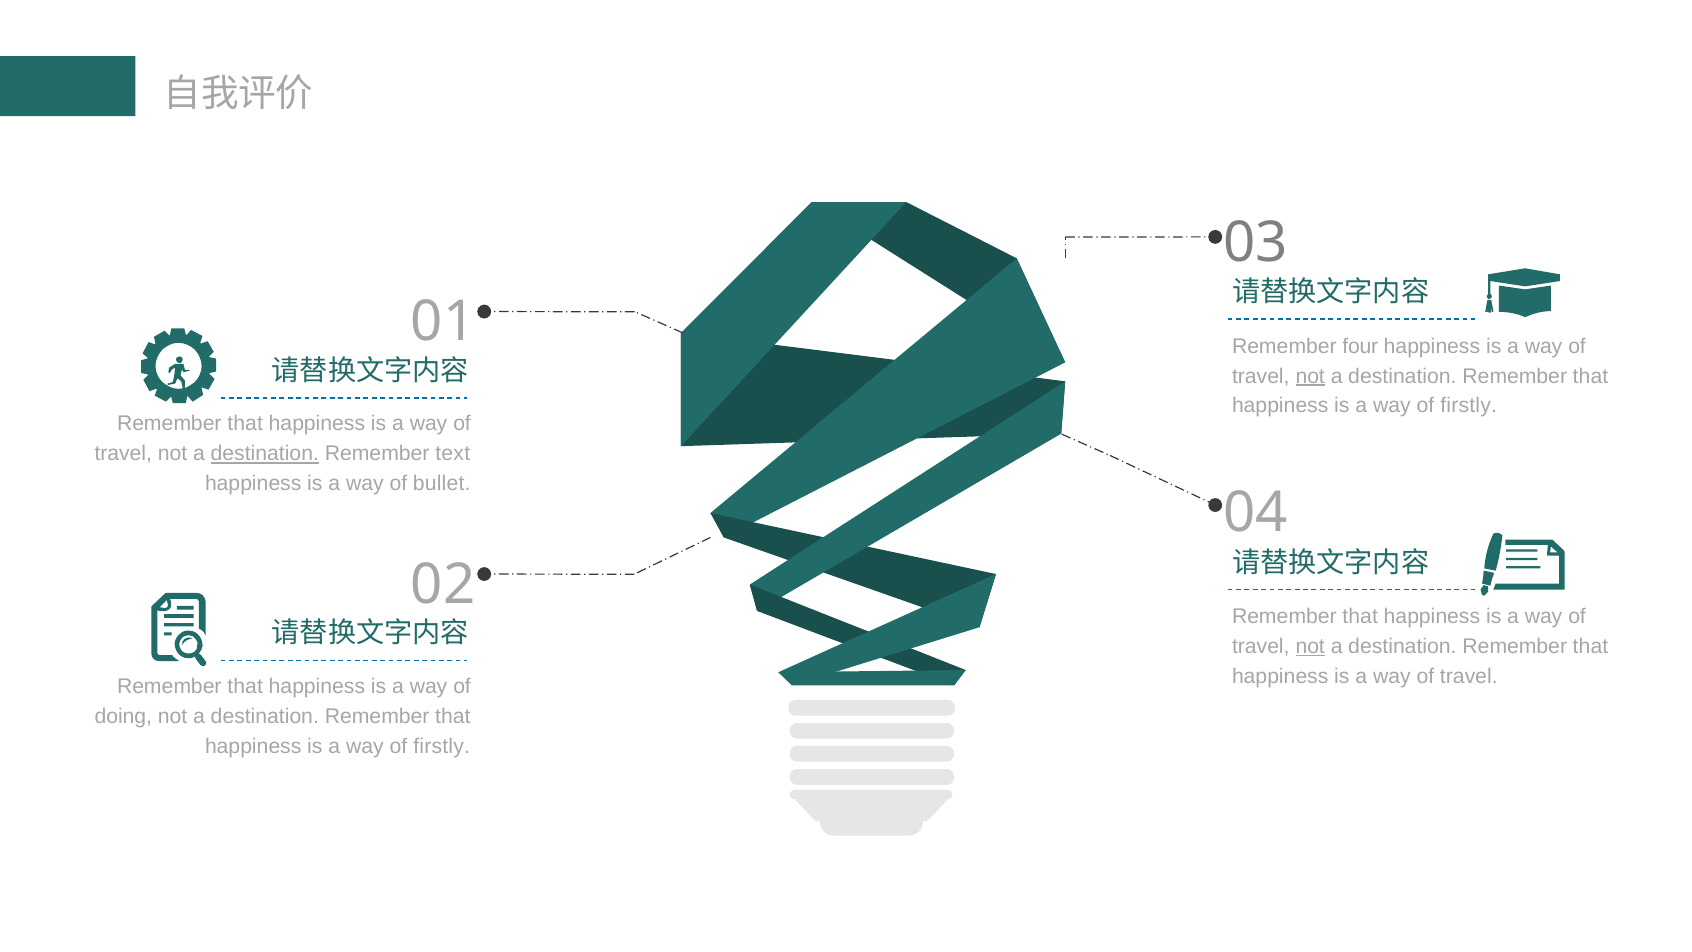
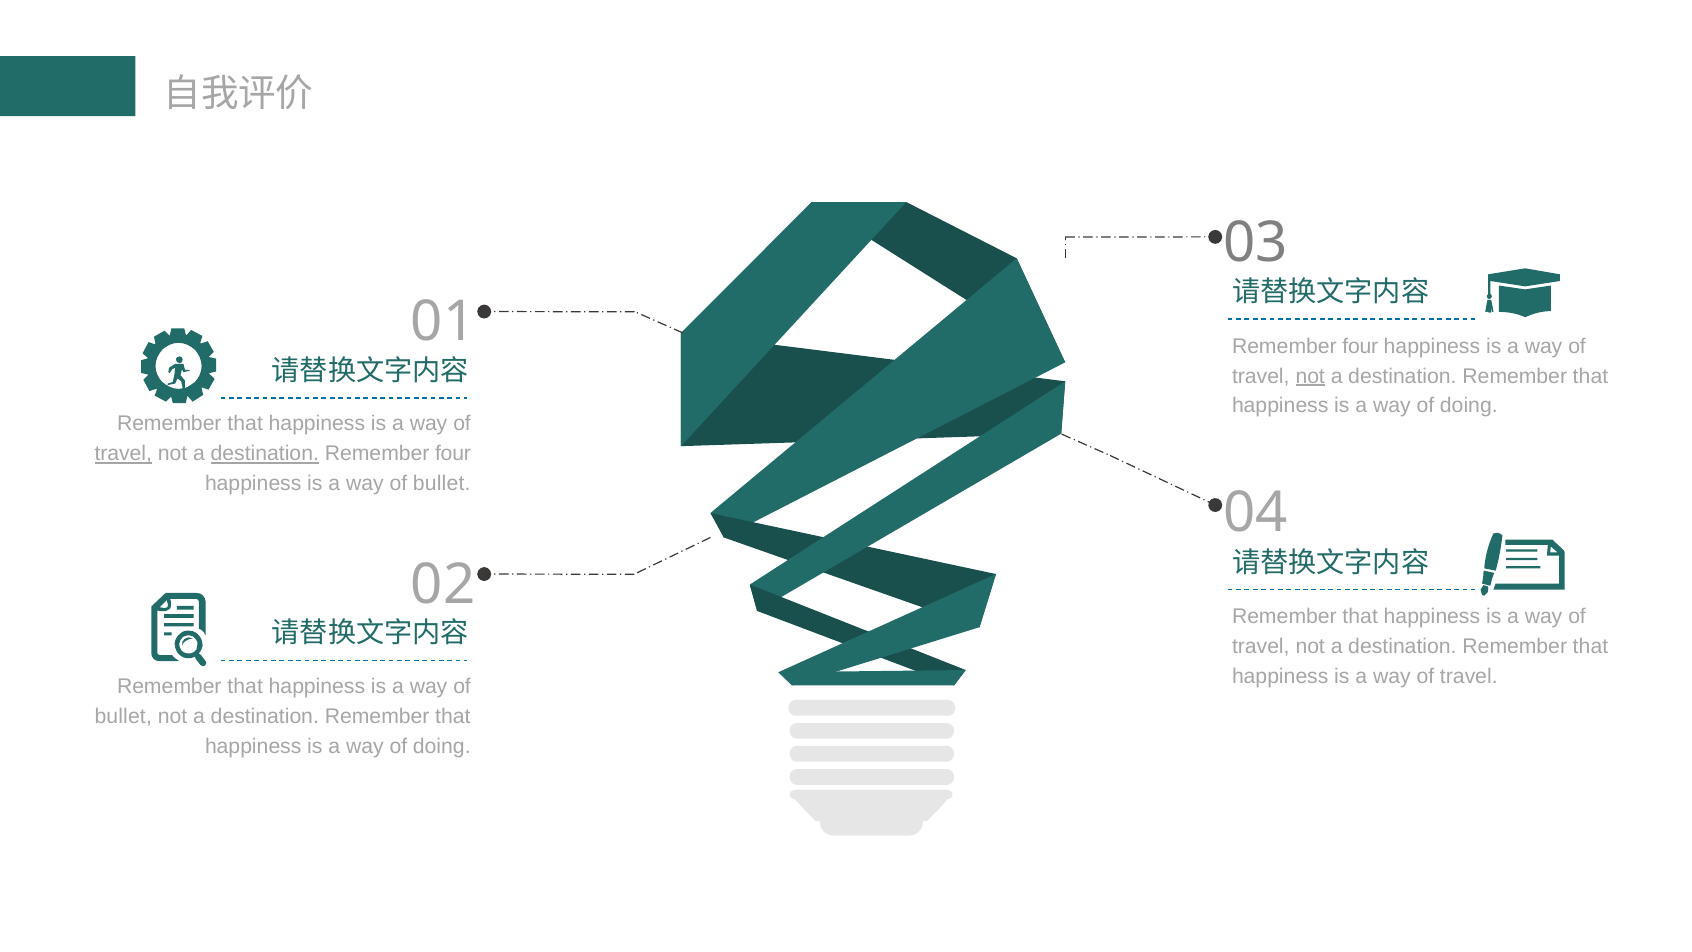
firstly: firstly -> doing (1469, 406)
travel underline: none -> present (123, 454)
text: text -> four (453, 454)
not underline: present -> none (1310, 647)
doing: doing -> bullet (123, 717)
firstly: firstly -> doing (442, 747)
